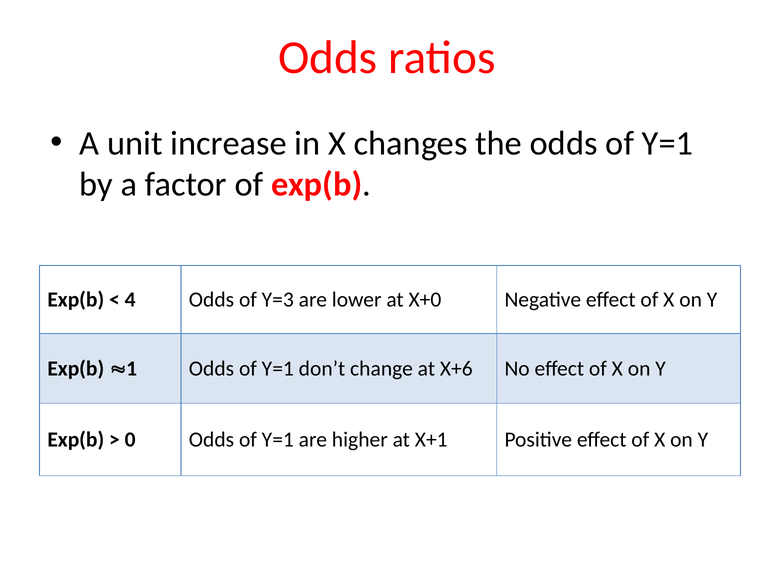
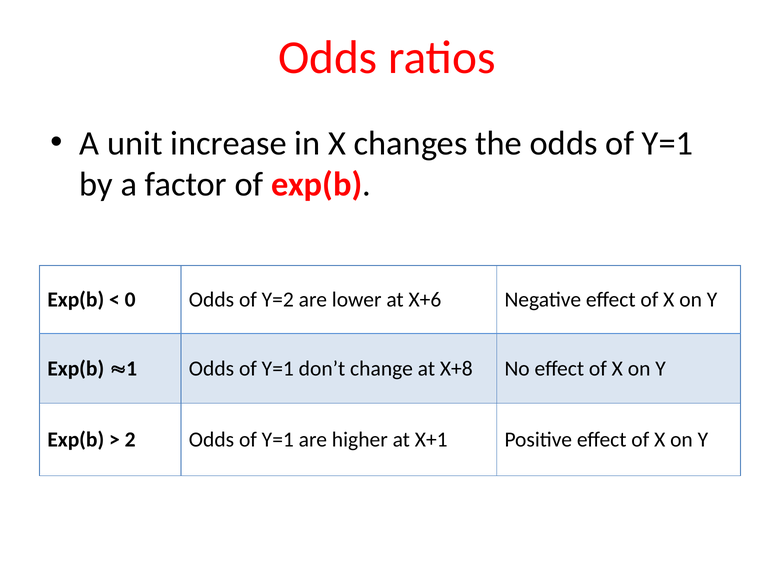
4: 4 -> 0 (130, 300)
Y=3: Y=3 -> Y=2 (278, 300)
X+0: X+0 -> X+6 (425, 300)
X+6: X+6 -> X+8 (456, 369)
0: 0 -> 2 (130, 440)
